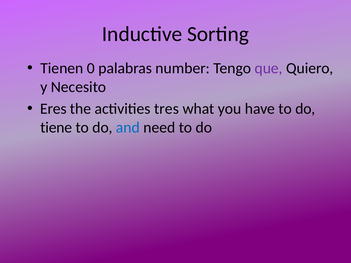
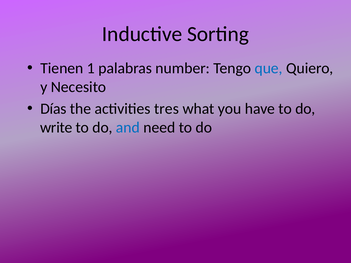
0: 0 -> 1 (91, 68)
que colour: purple -> blue (269, 68)
Eres: Eres -> Días (53, 109)
tiene: tiene -> write (56, 128)
